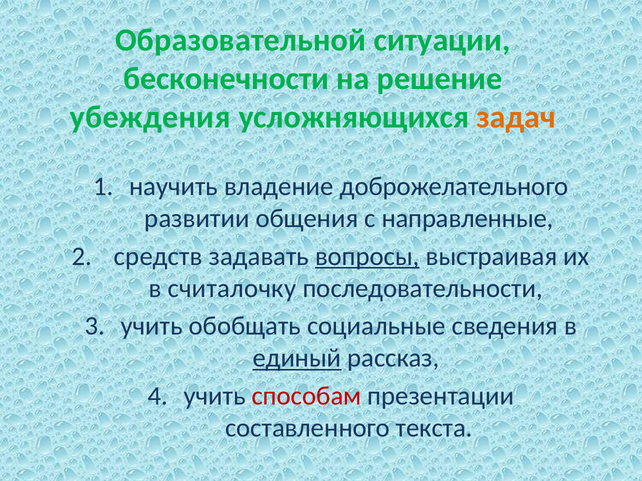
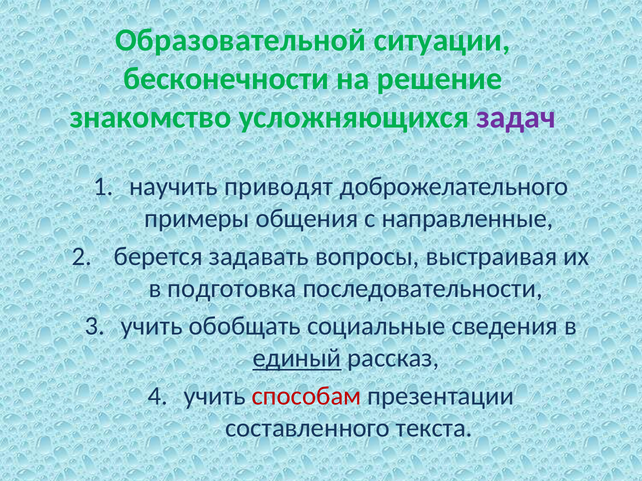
убеждения: убеждения -> знакомство (150, 117)
задач colour: orange -> purple (516, 117)
владение: владение -> приводят (279, 187)
развитии: развитии -> примеры (197, 219)
средств: средств -> берется (158, 257)
вопросы underline: present -> none (367, 257)
считалочку: считалочку -> подготовка (232, 289)
